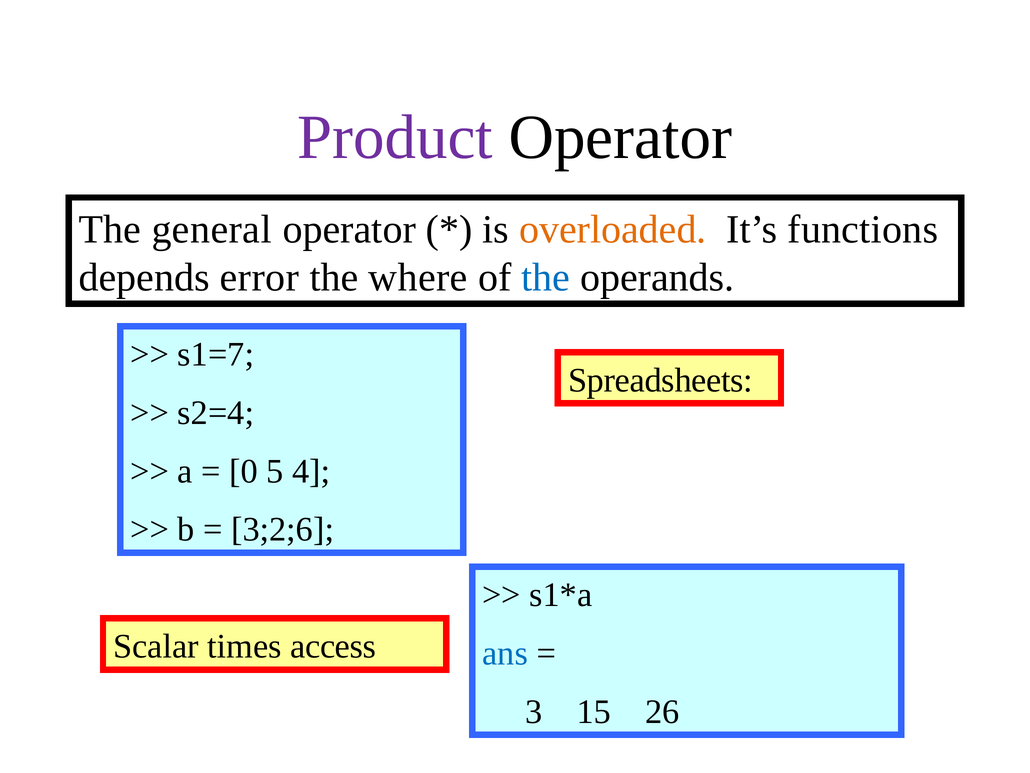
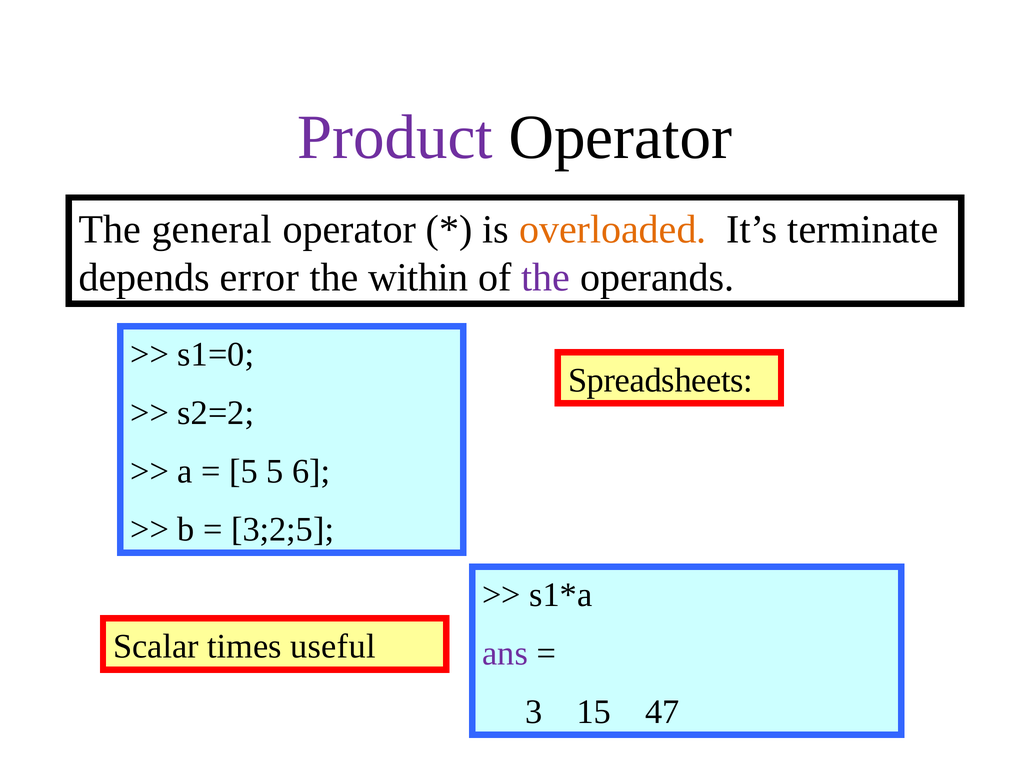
functions: functions -> terminate (863, 229)
where: where -> within (418, 277)
the colour: blue -> purple (546, 277)
s1=7: s1=7 -> s1=0 (216, 354)
s2=4: s2=4 -> s2=2 (216, 413)
0: 0 -> 5 (244, 471)
4: 4 -> 6 (311, 471)
3;2;6: 3;2;6 -> 3;2;5 (283, 529)
access: access -> useful (333, 646)
ans colour: blue -> purple (505, 653)
26: 26 -> 47 (662, 711)
